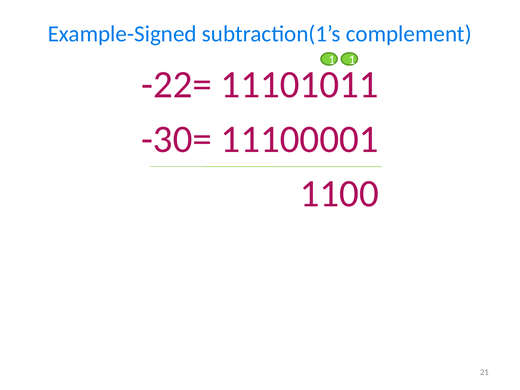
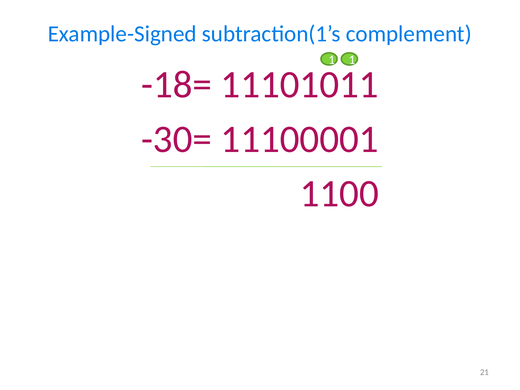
-22=: -22= -> -18= (176, 85)
